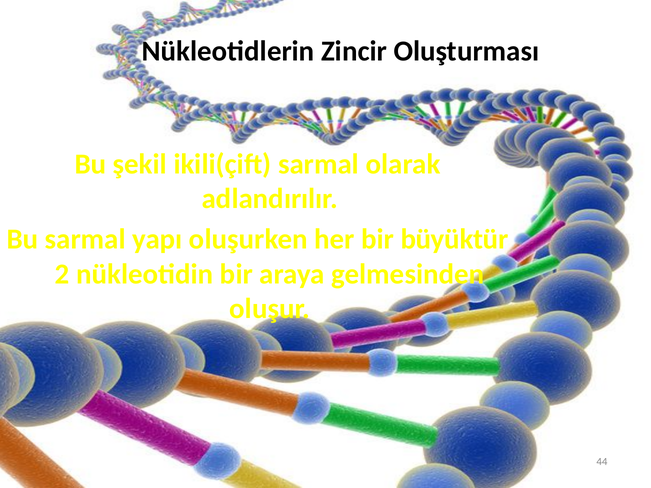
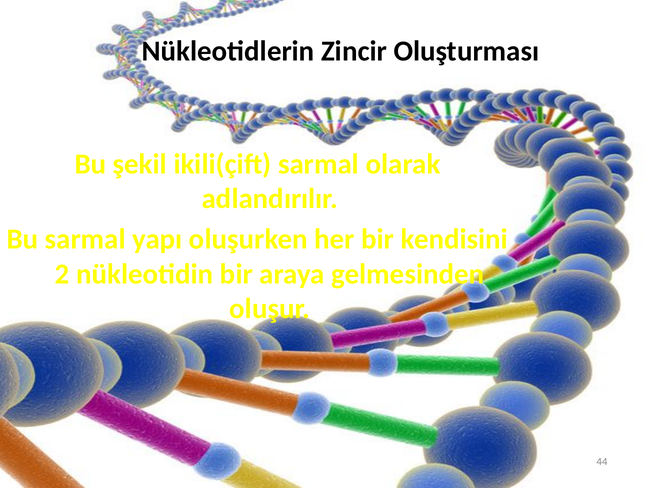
büyüktür: büyüktür -> kendisini (454, 239)
